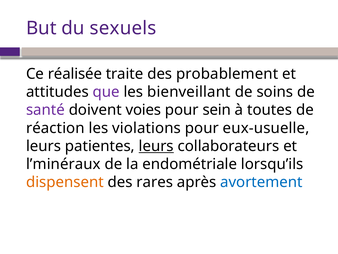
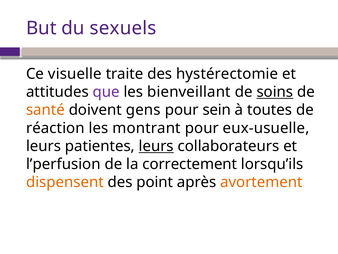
réalisée: réalisée -> visuelle (75, 74)
probablement: probablement -> hystérectomie (227, 74)
soins underline: none -> present (275, 92)
santé colour: purple -> orange (45, 110)
voies: voies -> gens (143, 110)
violations: violations -> montrant (147, 128)
l’minéraux: l’minéraux -> l’perfusion (63, 164)
endométriale: endométriale -> correctement (190, 164)
rares: rares -> point (155, 182)
avortement colour: blue -> orange (261, 182)
